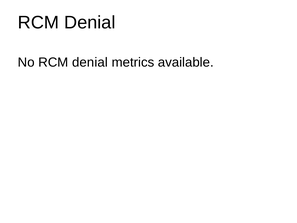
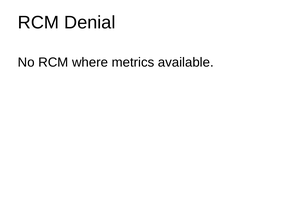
No RCM denial: denial -> where (90, 62)
